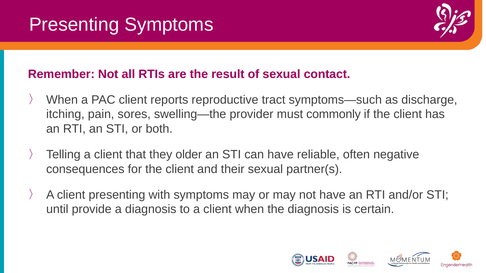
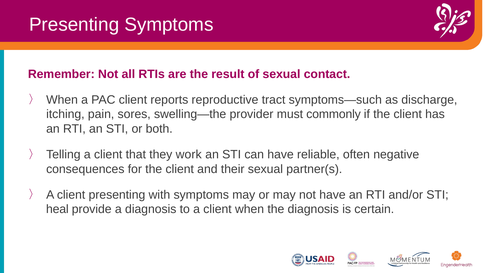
older: older -> work (189, 155)
until: until -> heal (57, 210)
